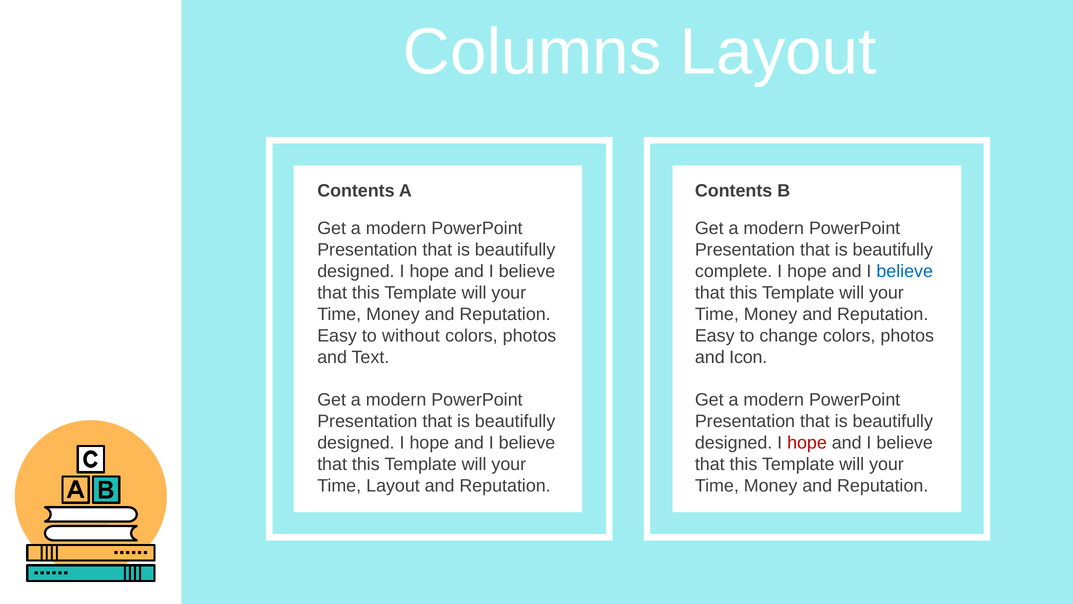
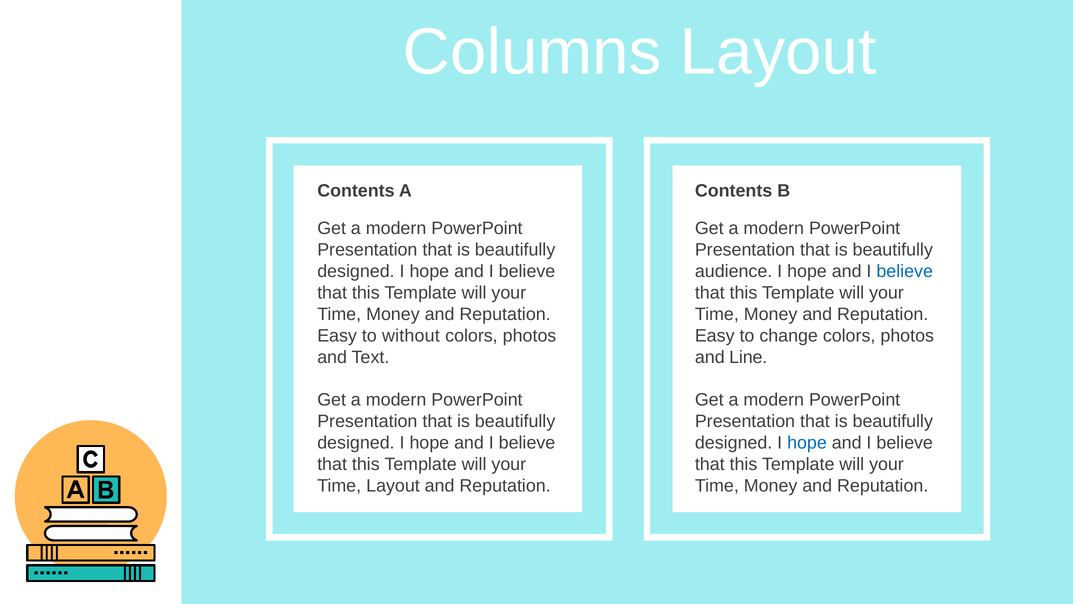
complete: complete -> audience (734, 271)
Icon: Icon -> Line (748, 357)
hope colour: red -> blue (807, 443)
